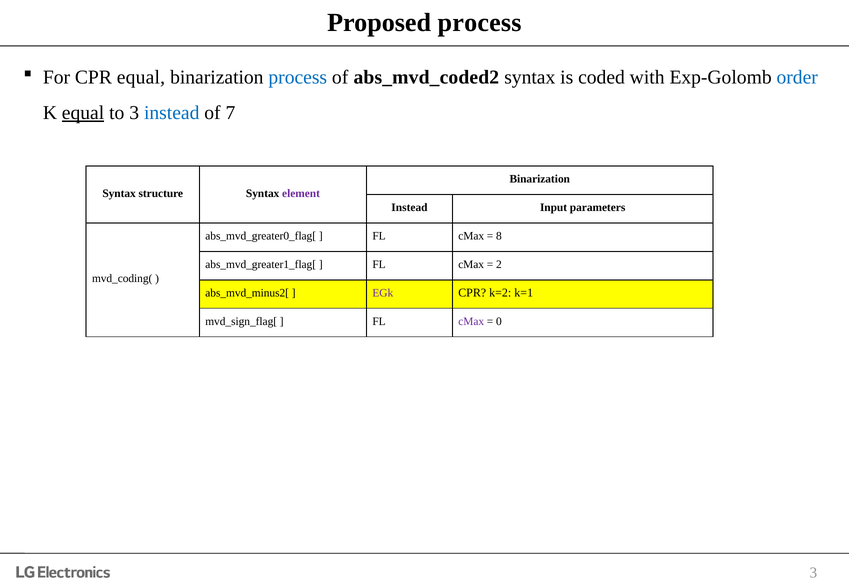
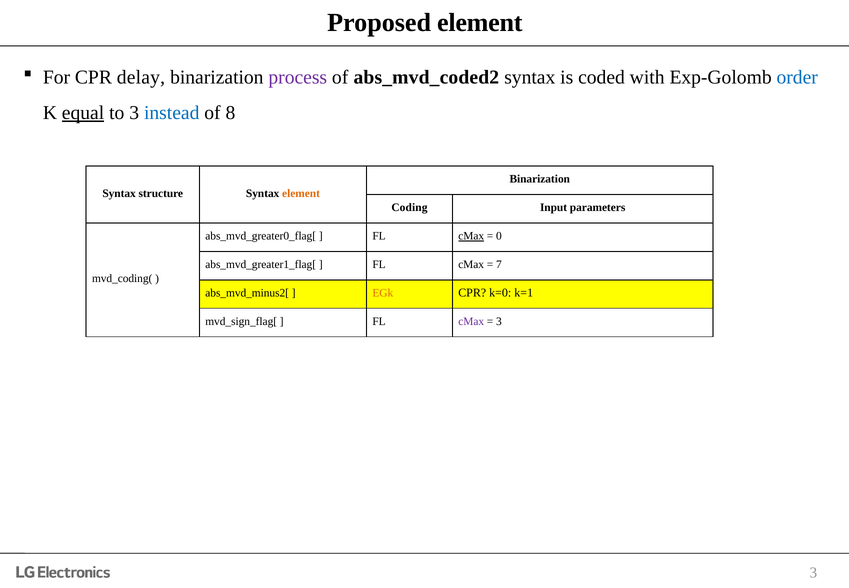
Proposed process: process -> element (480, 23)
CPR equal: equal -> delay (141, 77)
process colour: blue -> purple (298, 77)
7: 7 -> 8 (230, 113)
element colour: purple -> orange (301, 193)
Instead: Instead -> Coding (409, 207)
cMax underline: none -> present (471, 236)
8: 8 -> 0 (499, 236)
2: 2 -> 7 (499, 264)
EGk colour: purple -> orange (383, 293)
k=2: k=2 -> k=0 (500, 292)
0: 0 -> 3 (499, 321)
